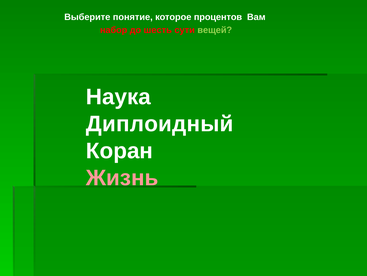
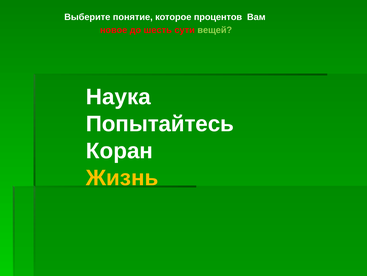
набор: набор -> новое (114, 30)
Диплоидный: Диплоидный -> Попытайтесь (160, 124)
Жизнь colour: pink -> yellow (122, 177)
